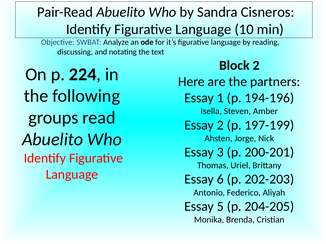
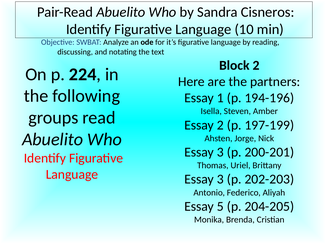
6: 6 -> 3 (220, 180)
